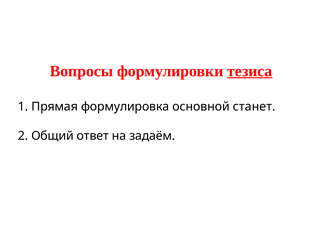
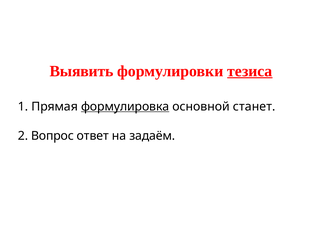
Вопросы: Вопросы -> Выявить (82, 71)
формулировка underline: none -> present (125, 107)
Общий: Общий -> Вопрос (52, 136)
